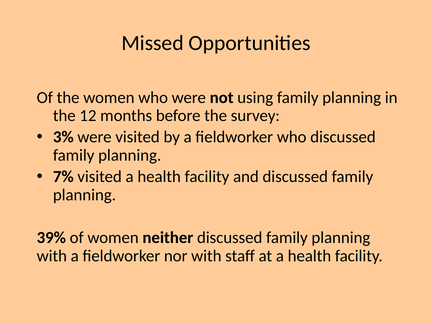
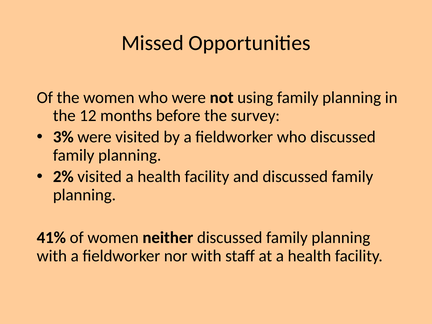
7%: 7% -> 2% (63, 177)
39%: 39% -> 41% (51, 238)
